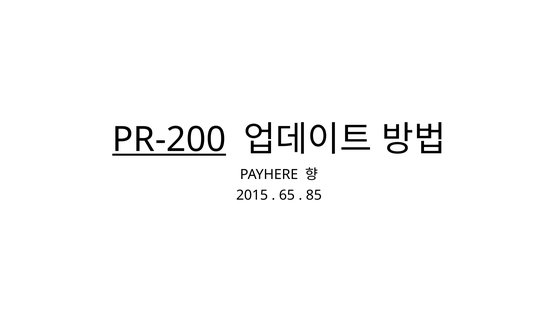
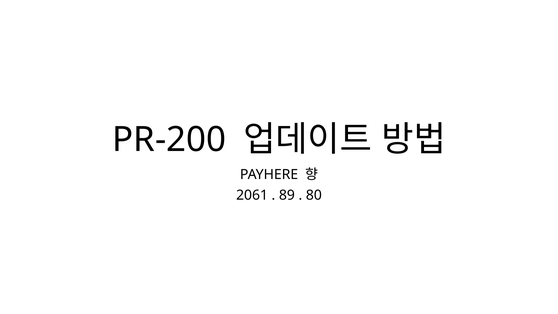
PR-200 underline: present -> none (169, 139)
2015: 2015 -> 2061 (252, 195)
65: 65 -> 89 (287, 195)
85: 85 -> 80 (314, 195)
